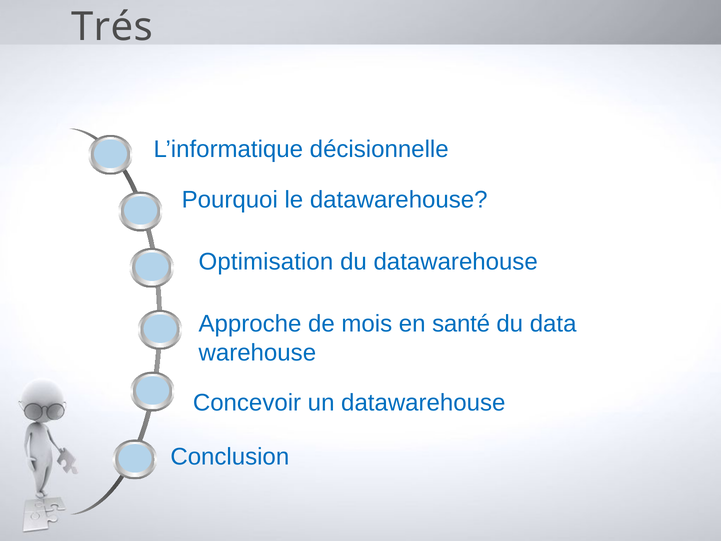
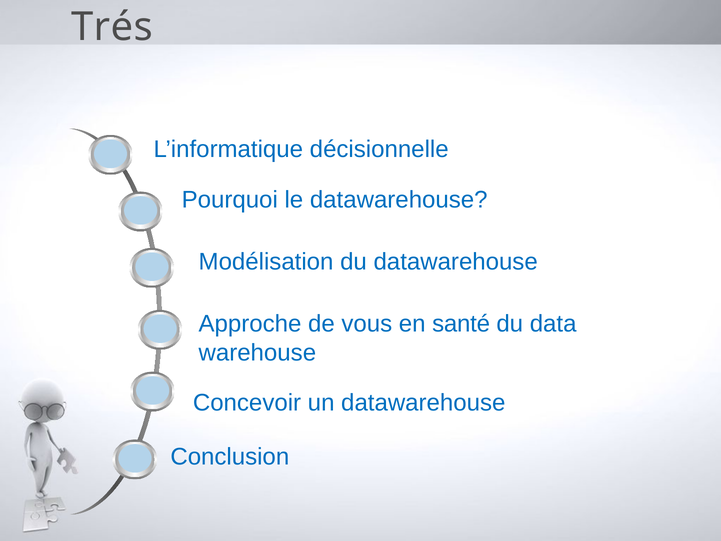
Optimisation: Optimisation -> Modélisation (266, 262)
mois: mois -> vous (367, 324)
